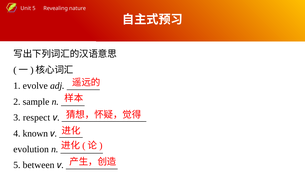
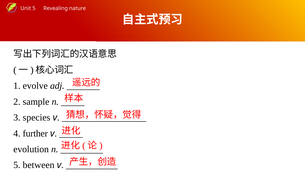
respect: respect -> species (37, 117)
known: known -> further (35, 133)
